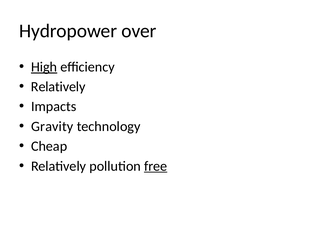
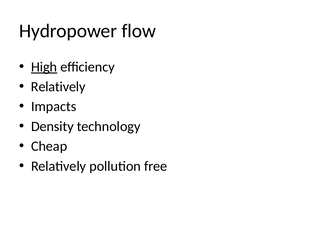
over: over -> flow (139, 31)
Gravity: Gravity -> Density (52, 126)
free underline: present -> none (156, 166)
